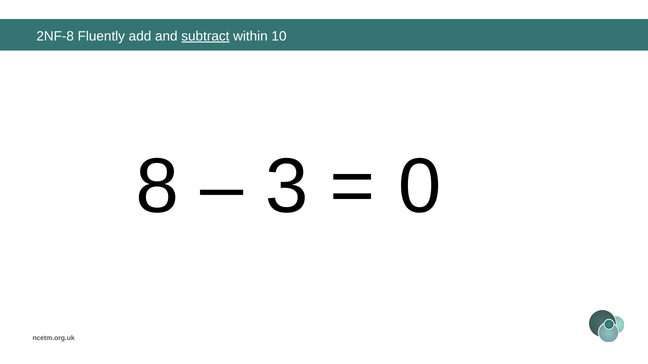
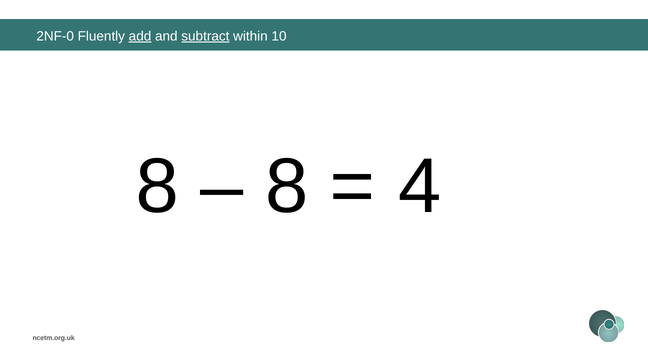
2NF-8: 2NF-8 -> 2NF-0 (55, 36)
add underline: none -> present (140, 36)
3: 3 -> 8 (287, 187)
0: 0 -> 4 (420, 187)
